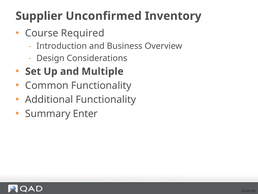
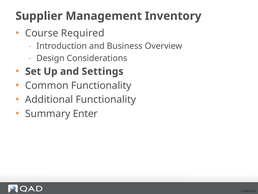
Unconfirmed: Unconfirmed -> Management (104, 16)
Multiple: Multiple -> Settings (103, 71)
